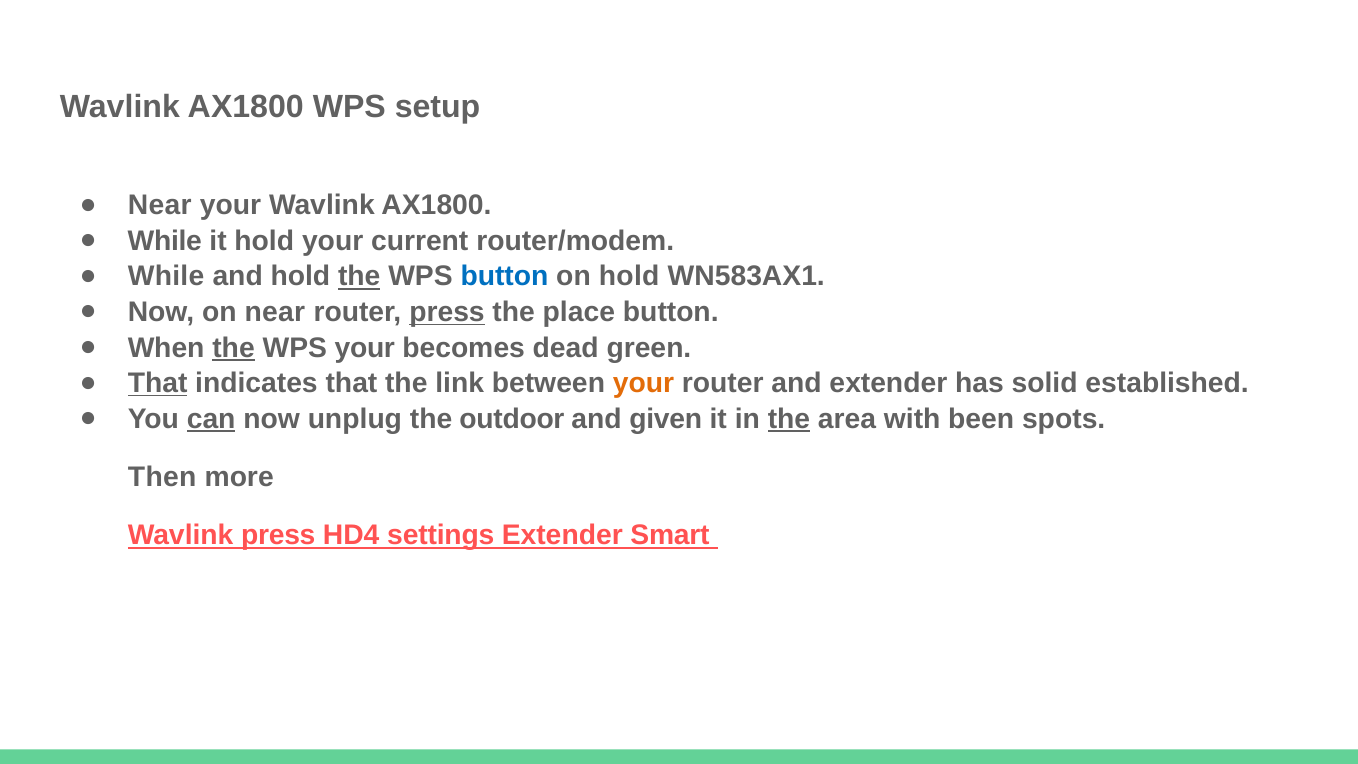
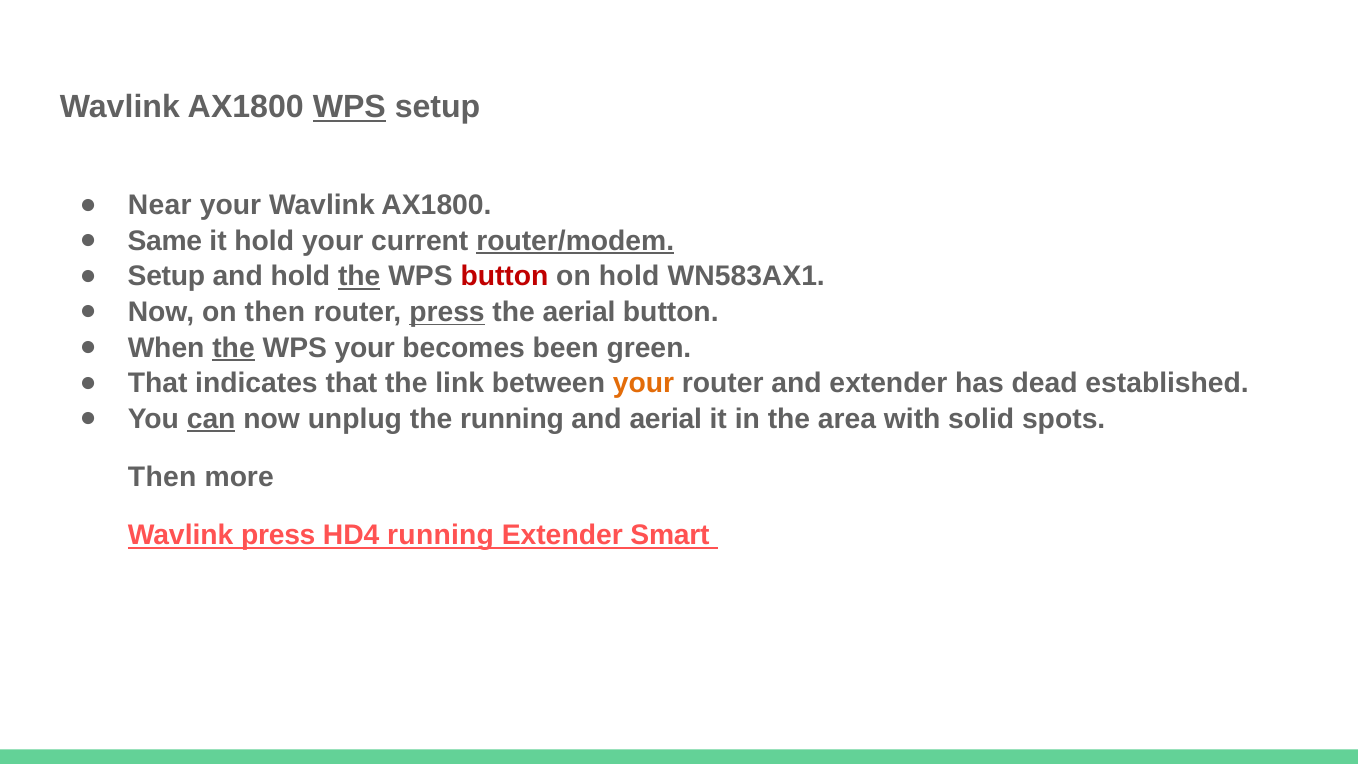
WPS underline: none -> present (349, 107)
While: While -> Same (165, 241)
router/modem underline: none -> present (575, 241)
While: While -> Setup (166, 277)
button colour: blue -> red (504, 277)
on near: near -> then (275, 312)
the place: place -> aerial (579, 312)
dead: dead -> been (566, 348)
That underline: present -> none (158, 383)
solid: solid -> dead (1045, 383)
the outdoor: outdoor -> running (512, 419)
and given: given -> aerial (666, 419)
the underline: present -> none (789, 419)
been: been -> solid (981, 419)
HD4 settings: settings -> running (441, 535)
